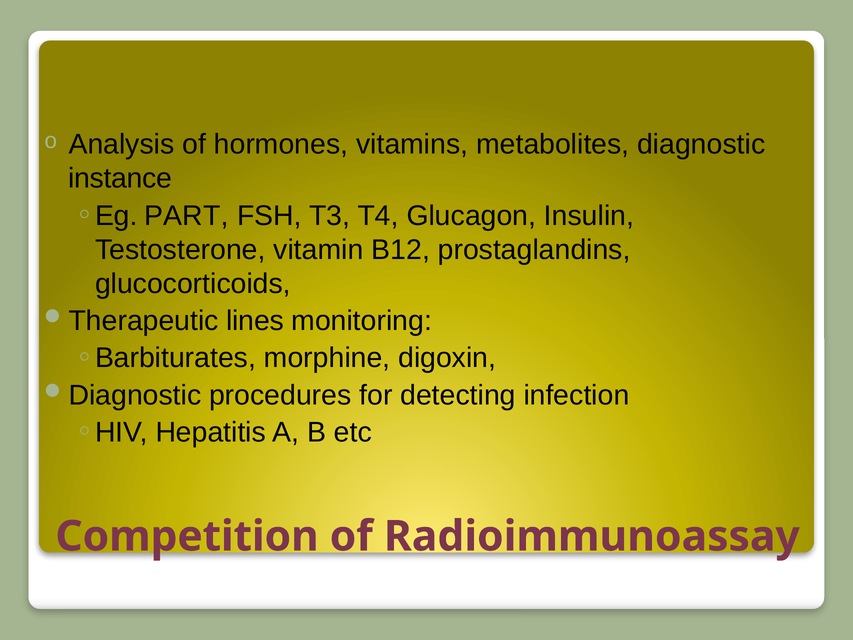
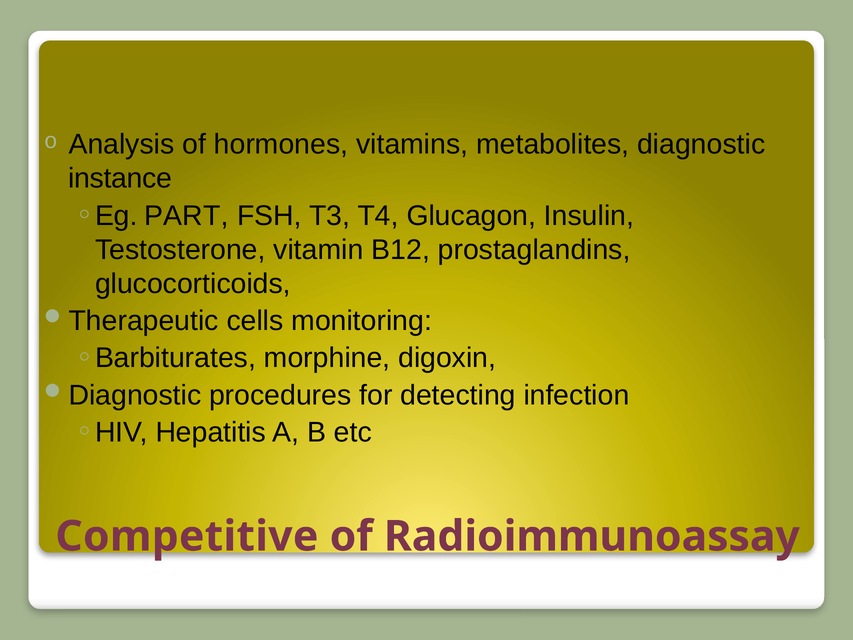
lines: lines -> cells (255, 321)
Competition: Competition -> Competitive (187, 536)
